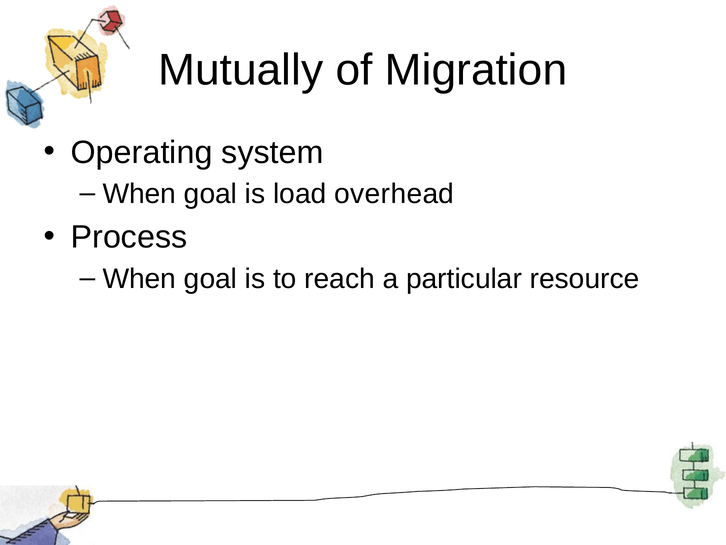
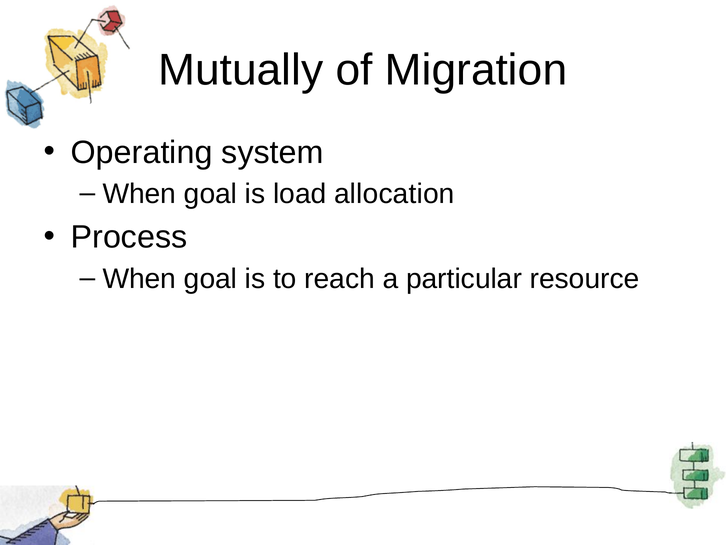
overhead: overhead -> allocation (394, 194)
